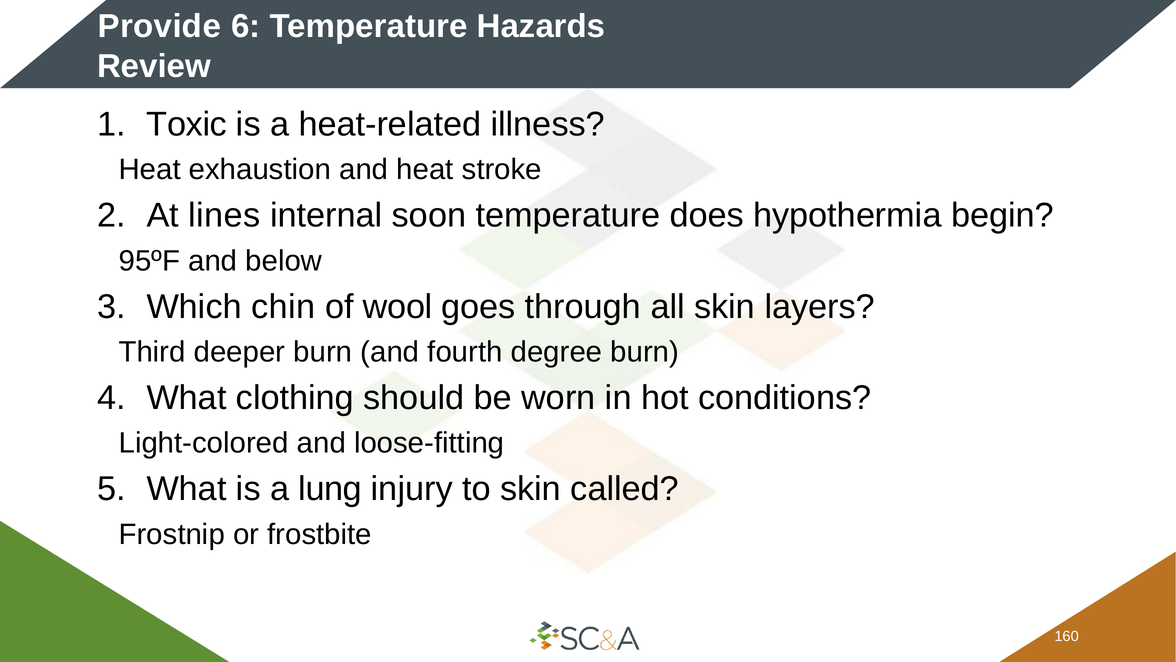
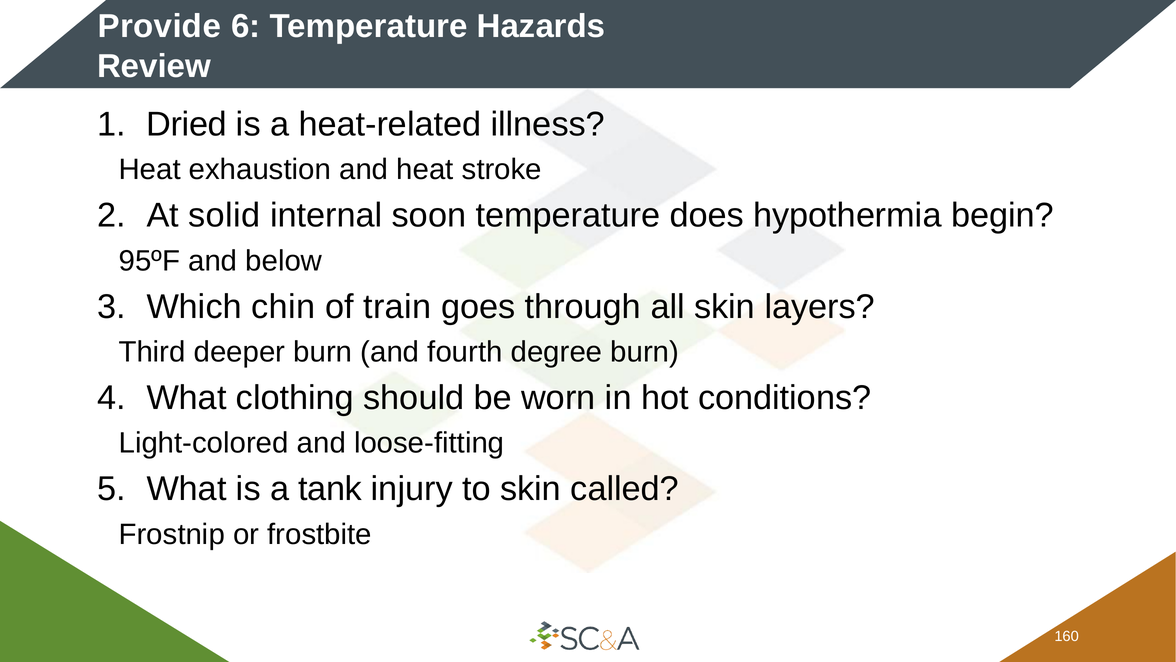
Toxic: Toxic -> Dried (187, 124)
lines: lines -> solid (224, 215)
wool: wool -> train (397, 307)
lung: lung -> tank (330, 489)
